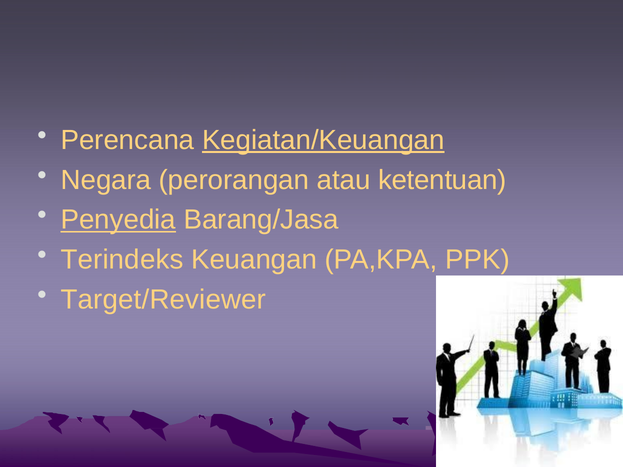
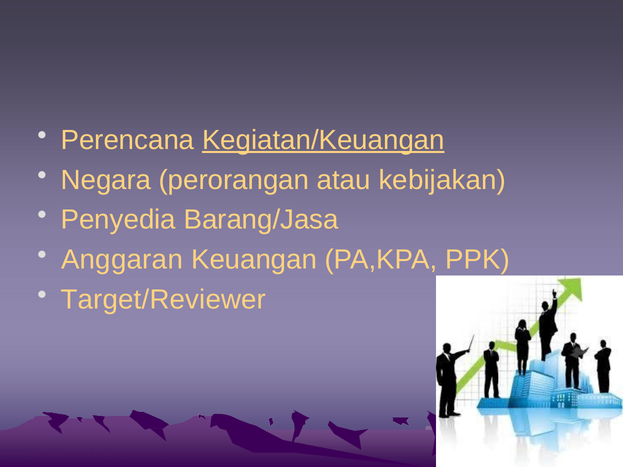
ketentuan: ketentuan -> kebijakan (442, 180)
Penyedia underline: present -> none (118, 220)
Terindeks: Terindeks -> Anggaran (122, 260)
